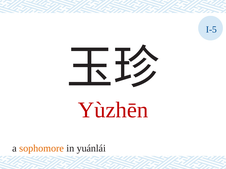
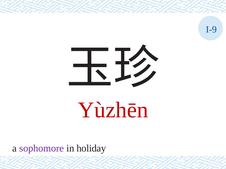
I-5: I-5 -> I-9 (211, 30)
sophomore colour: orange -> purple (42, 149)
yuánlái: yuánlái -> holiday (91, 149)
